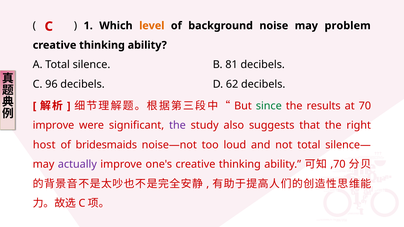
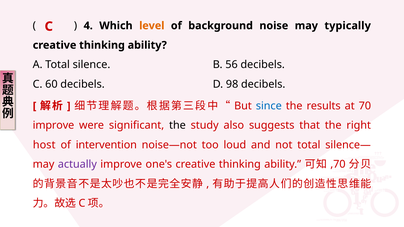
1: 1 -> 4 (88, 26)
problem: problem -> typically (348, 26)
81: 81 -> 56 (232, 64)
96: 96 -> 60 (51, 84)
62: 62 -> 98 (232, 84)
since colour: green -> blue (269, 106)
the colour: purple -> black (177, 125)
bridesmaids: bridesmaids -> intervention (106, 145)
